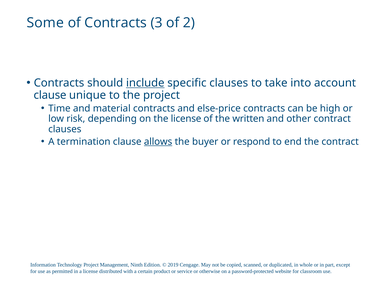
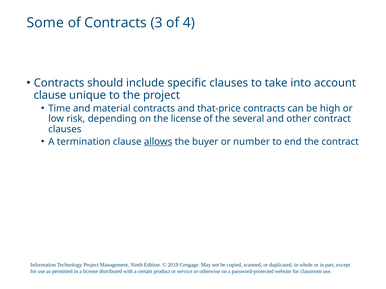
2: 2 -> 4 (189, 23)
include underline: present -> none (145, 83)
else-price: else-price -> that-price (219, 109)
written: written -> several (248, 119)
respond: respond -> number (251, 142)
